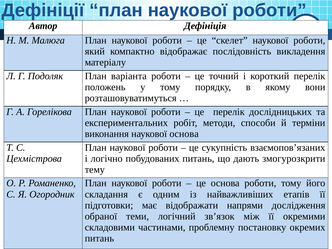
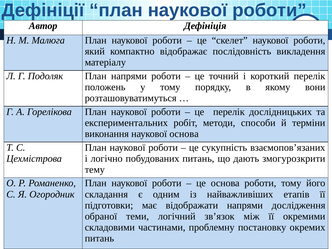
План варіанта: варіанта -> напрями (129, 76)
